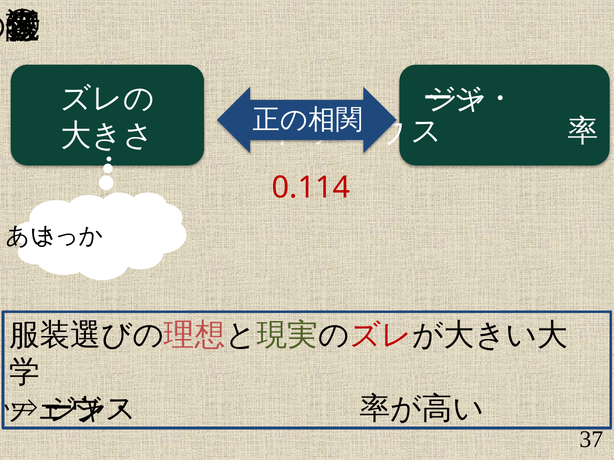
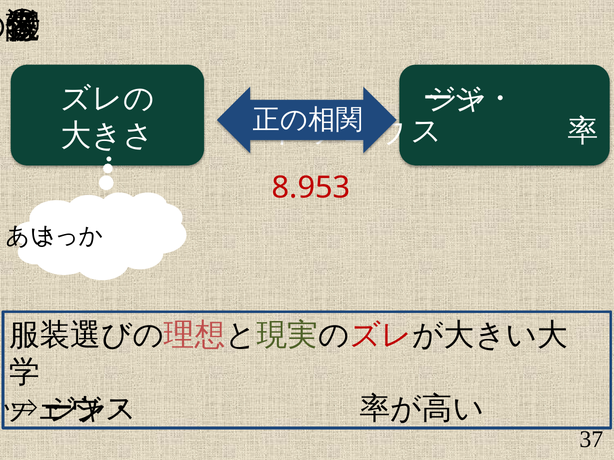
0.114: 0.114 -> 8.953 (311, 188)
